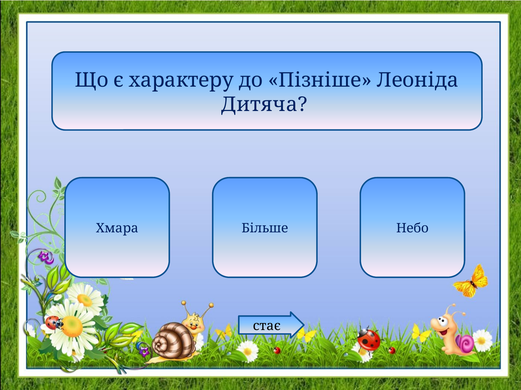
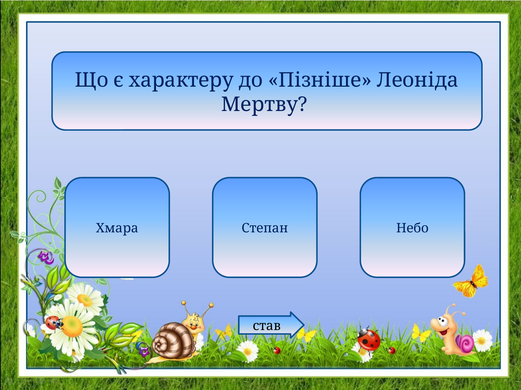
Дитяча: Дитяча -> Мертву (264, 105)
Більше: Більше -> Степан (265, 229)
стає: стає -> став (267, 326)
